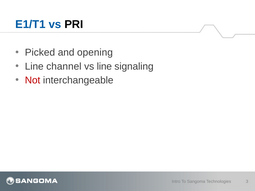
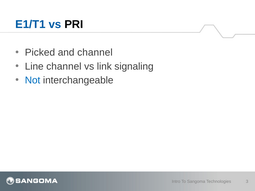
and opening: opening -> channel (95, 53)
vs line: line -> link (104, 66)
Not colour: red -> blue (33, 80)
